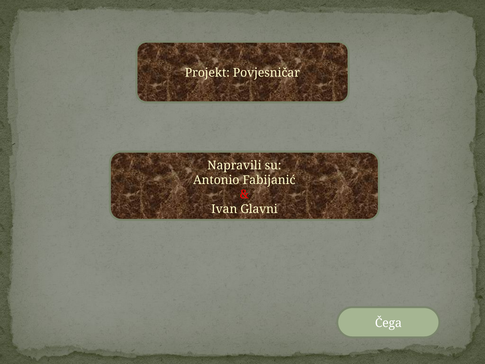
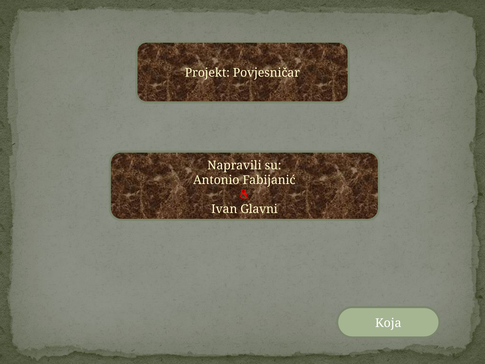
Čega: Čega -> Koja (388, 323)
